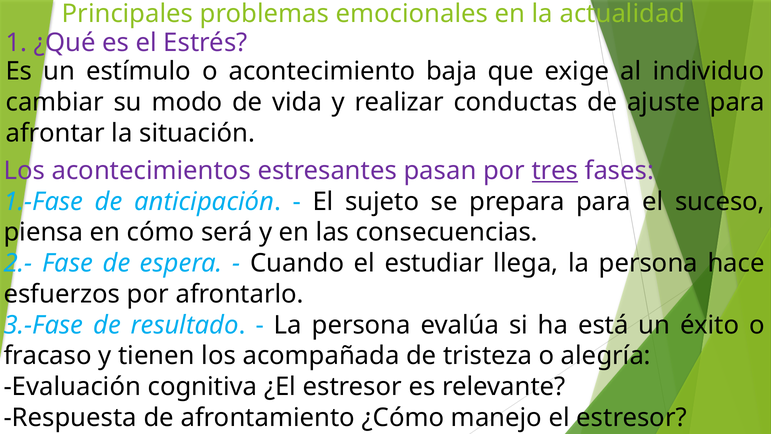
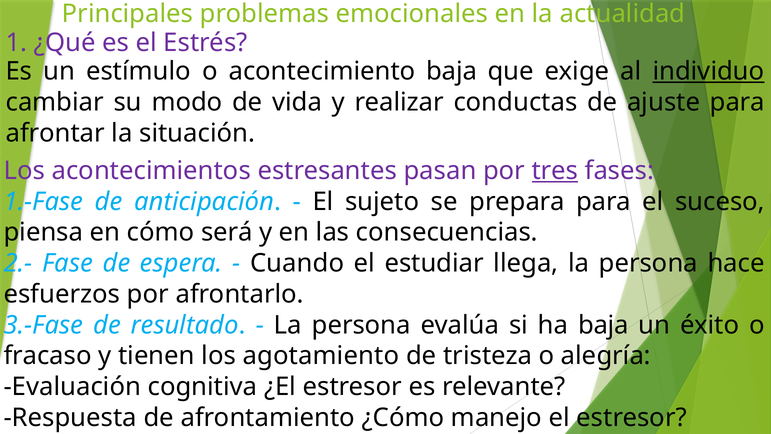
individuo underline: none -> present (708, 71)
ha está: está -> baja (603, 325)
acompañada: acompañada -> agotamiento (321, 356)
